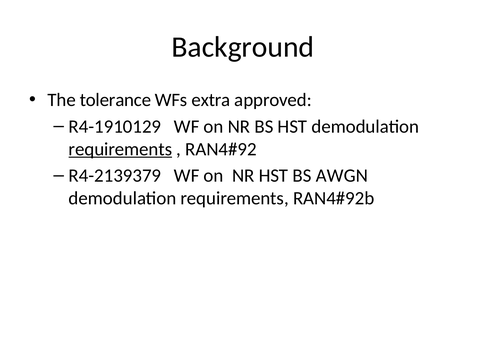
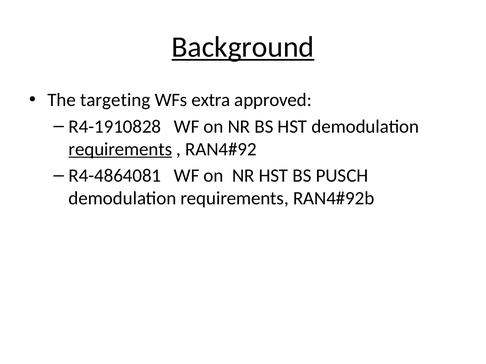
Background underline: none -> present (243, 47)
tolerance: tolerance -> targeting (115, 100)
R4-1910129: R4-1910129 -> R4-1910828 (115, 127)
R4-2139379: R4-2139379 -> R4-4864081 (115, 176)
AWGN: AWGN -> PUSCH (342, 176)
